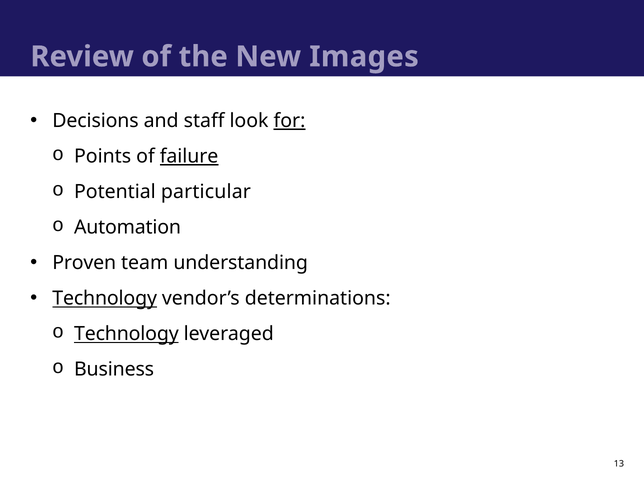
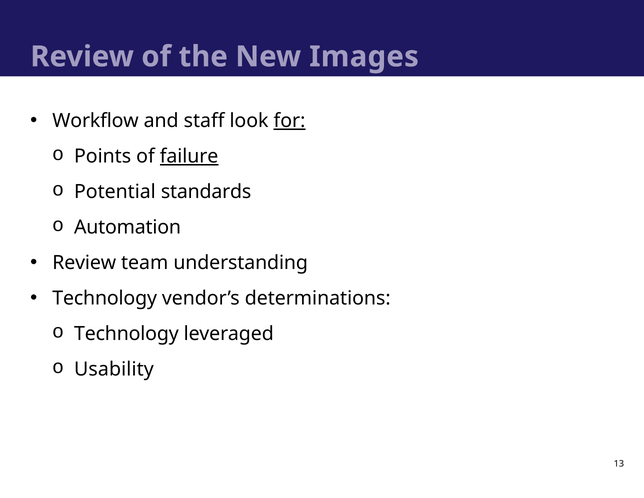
Decisions: Decisions -> Workflow (96, 121)
particular: particular -> standards (206, 192)
Proven: Proven -> Review (84, 263)
Technology underline: present -> none (105, 298)
Technology underline: present -> none (126, 334)
Business: Business -> Usability (114, 369)
